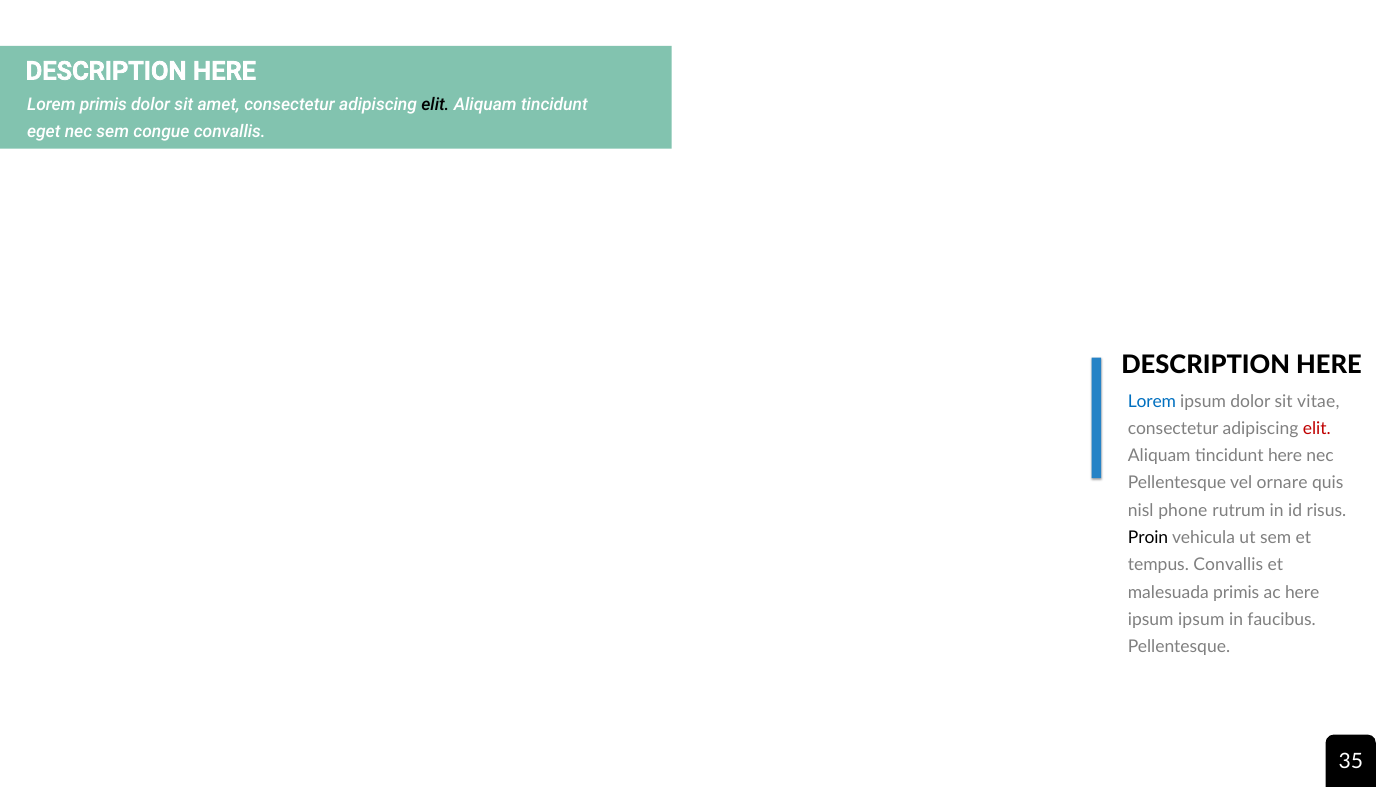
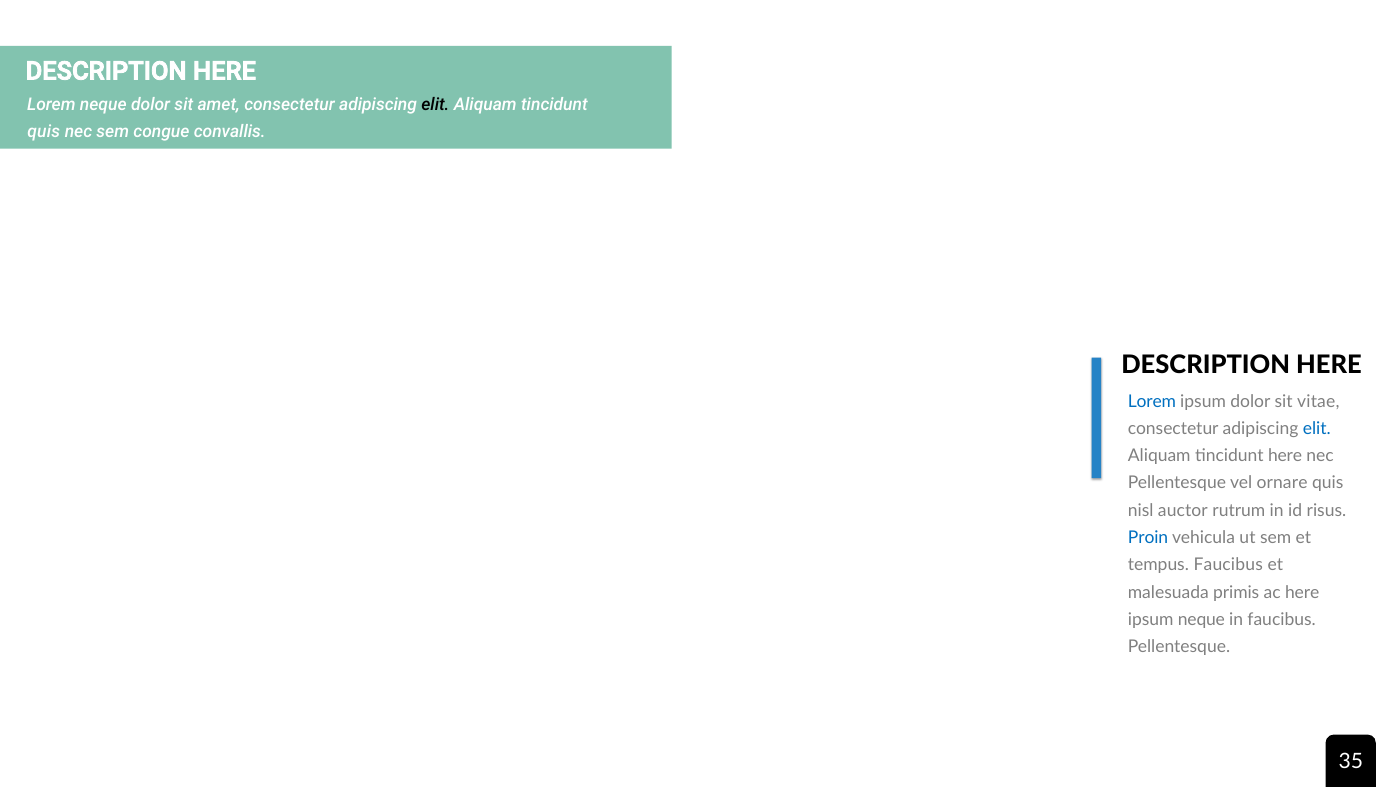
Lorem primis: primis -> neque (103, 105)
eget: eget -> quis (44, 132)
elit colour: red -> blue (1317, 429)
phone: phone -> auctor (1183, 511)
Proin colour: black -> blue (1148, 538)
tempus Convallis: Convallis -> Faucibus (1228, 565)
ipsum ipsum: ipsum -> neque (1201, 620)
